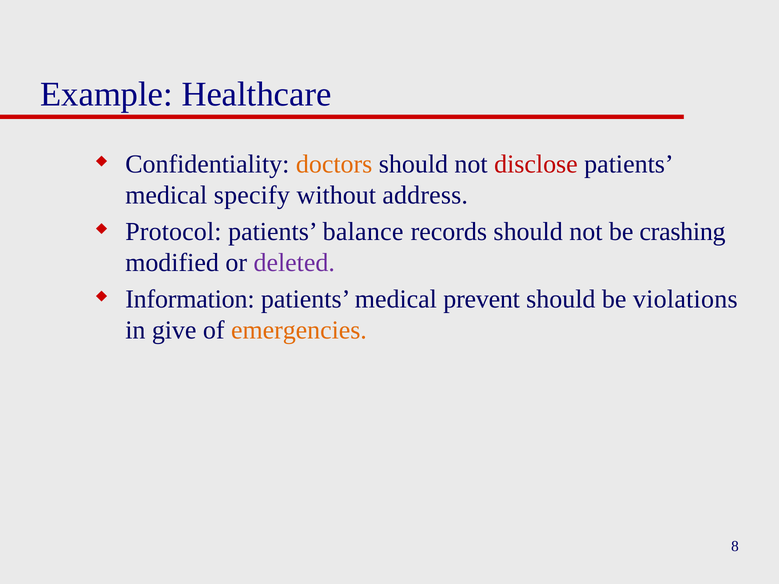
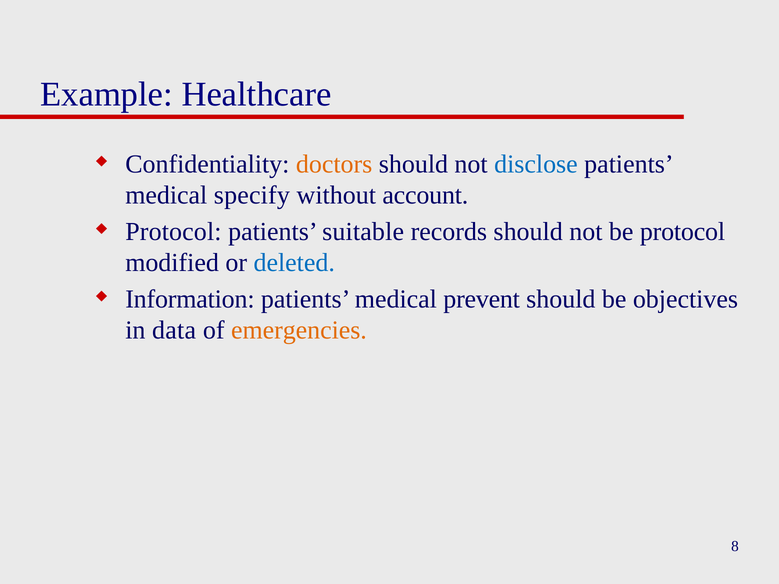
disclose colour: red -> blue (536, 164)
address: address -> account (425, 195)
balance: balance -> suitable (363, 232)
be crashing: crashing -> protocol (683, 232)
deleted colour: purple -> blue (294, 263)
violations: violations -> objectives (685, 299)
give: give -> data (174, 330)
